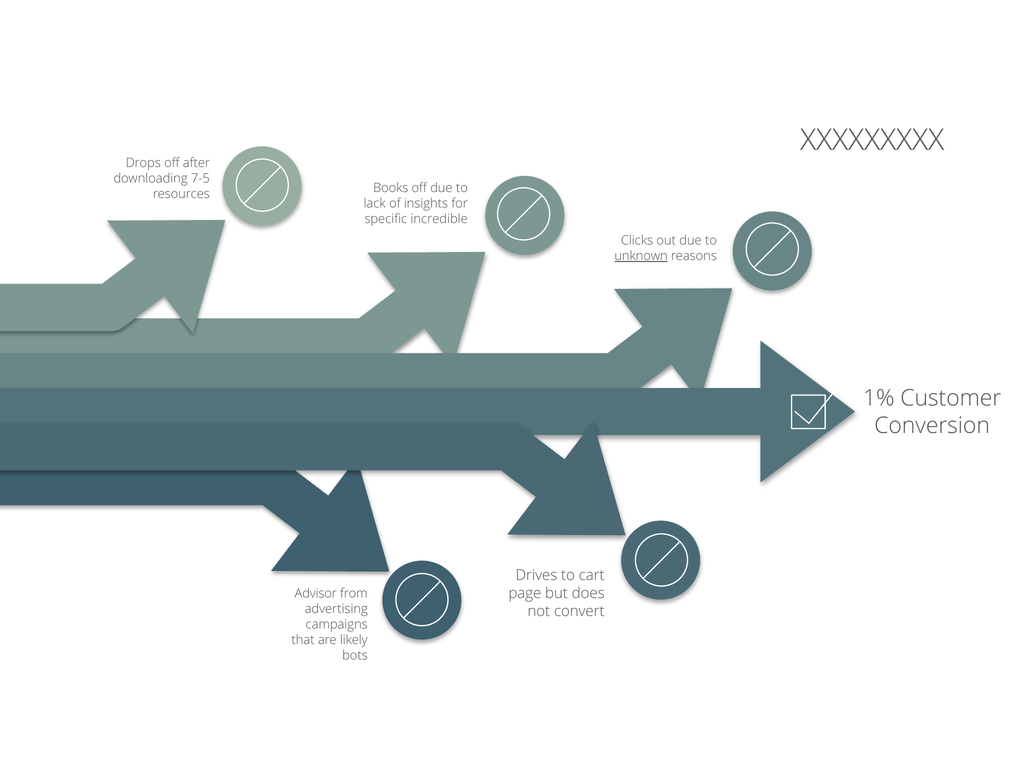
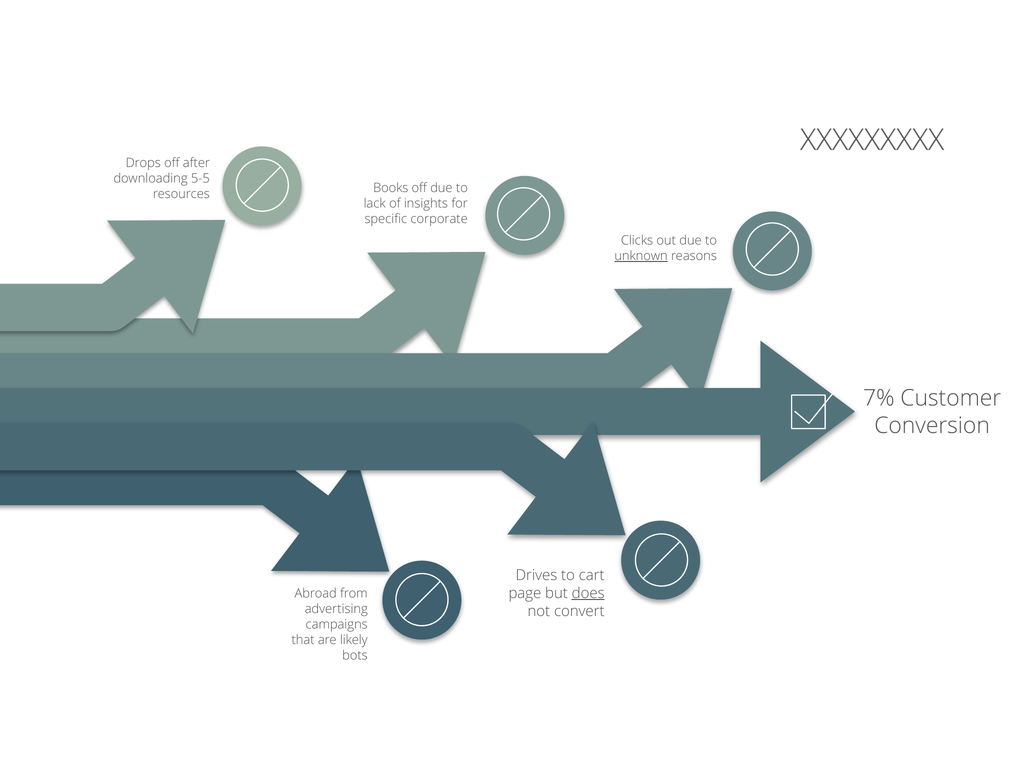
7-5: 7-5 -> 5-5 (200, 178)
incredible: incredible -> corporate (439, 219)
1%: 1% -> 7% (879, 398)
does underline: none -> present (588, 593)
Advisor: Advisor -> Abroad (316, 594)
